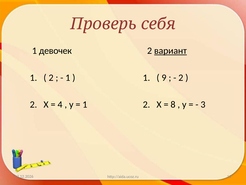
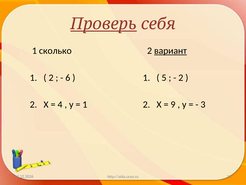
Проверь underline: none -> present (104, 24)
девочек: девочек -> сколько (55, 51)
1: 1 -> 6 (68, 77)
9: 9 -> 5 (164, 77)
8: 8 -> 9 (173, 104)
